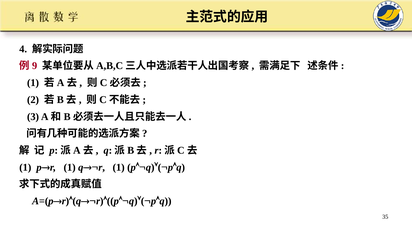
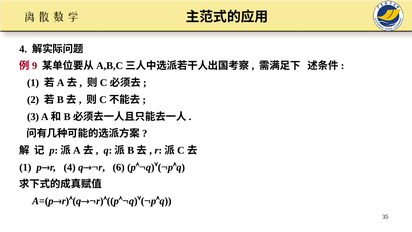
1: 1 -> 4 (70, 167)
1: 1 -> 6 (119, 167)
